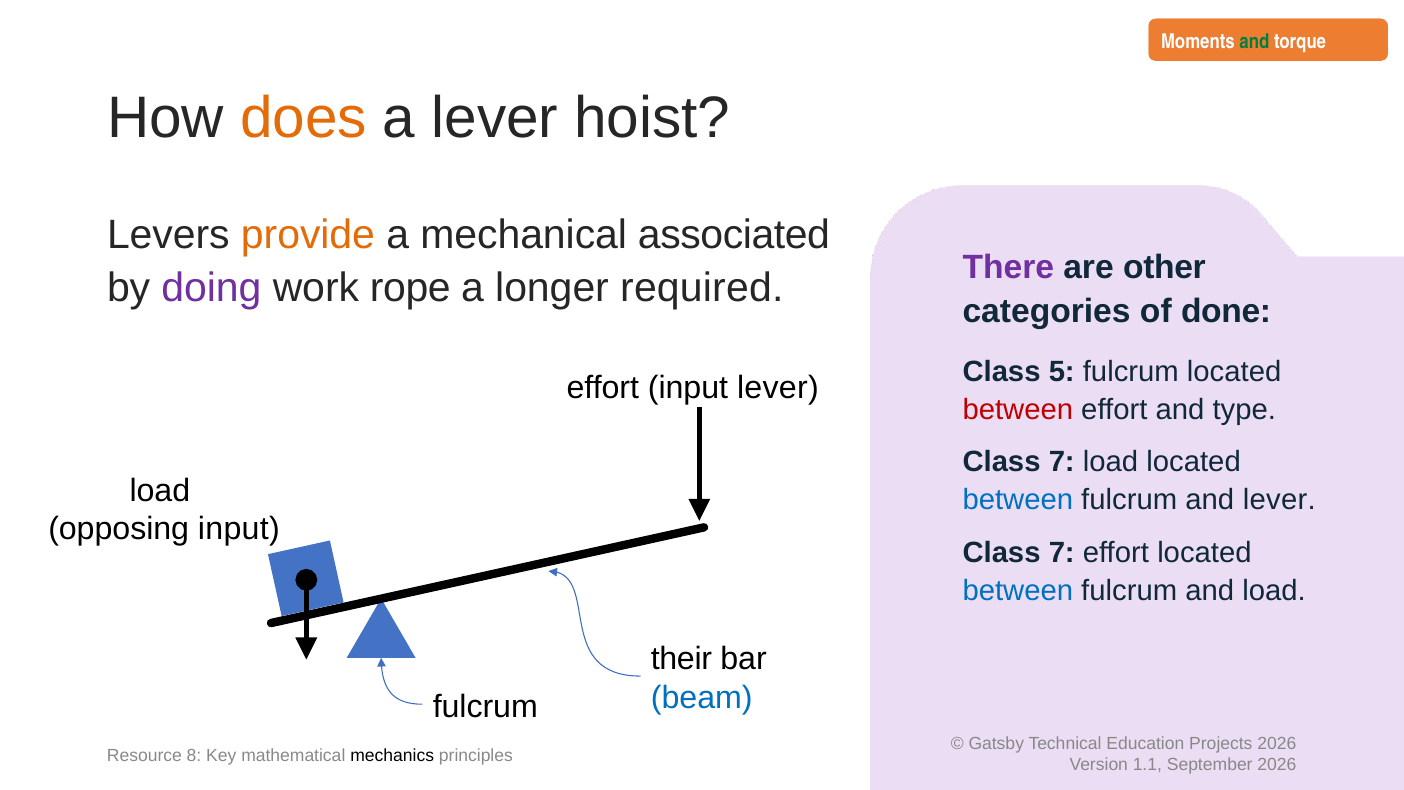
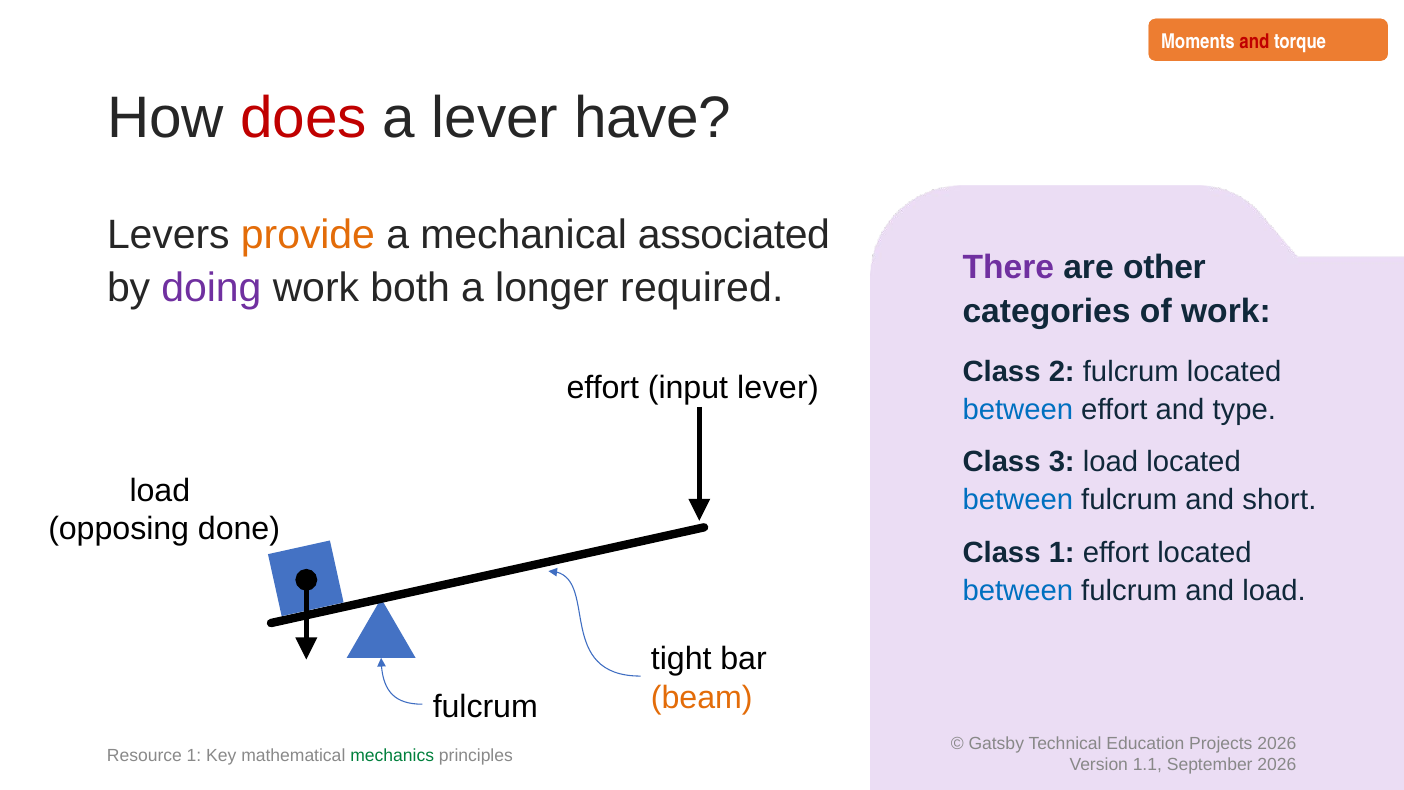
and colour: green -> red (1254, 42)
does colour: orange -> red (303, 118)
hoist: hoist -> have (653, 118)
rope: rope -> both (410, 288)
of done: done -> work (1226, 311)
5: 5 -> 2 (1062, 372)
between colour: red -> blue (1018, 410)
7: 7 -> 3 (1062, 462)
and lever: lever -> short (1279, 500)
opposing input: input -> done (239, 529)
7: 7 -> 1 (1062, 553)
their: their -> tight (681, 659)
beam colour: blue -> orange (702, 697)
Resource 8: 8 -> 1 (194, 756)
mechanics colour: black -> green (392, 756)
